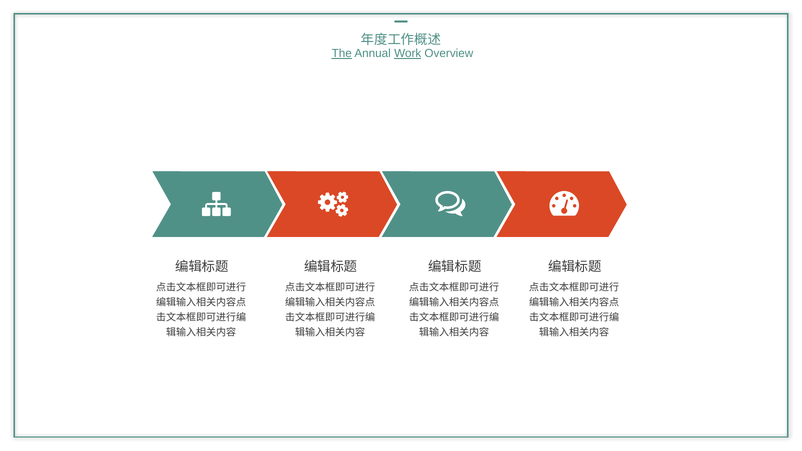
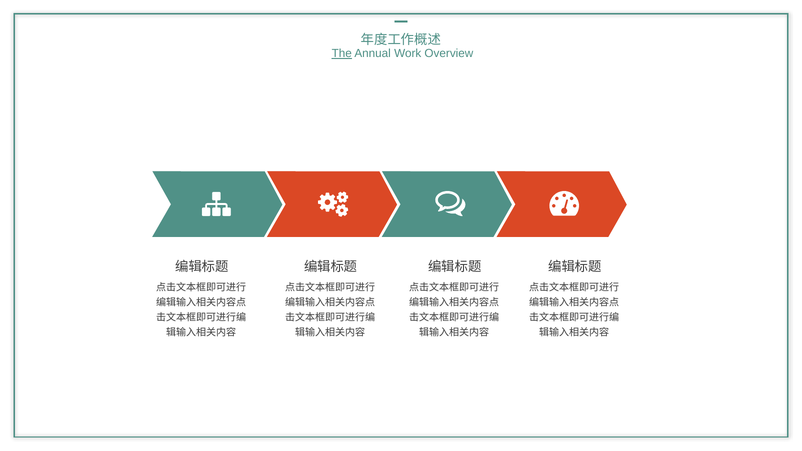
Work underline: present -> none (408, 54)
